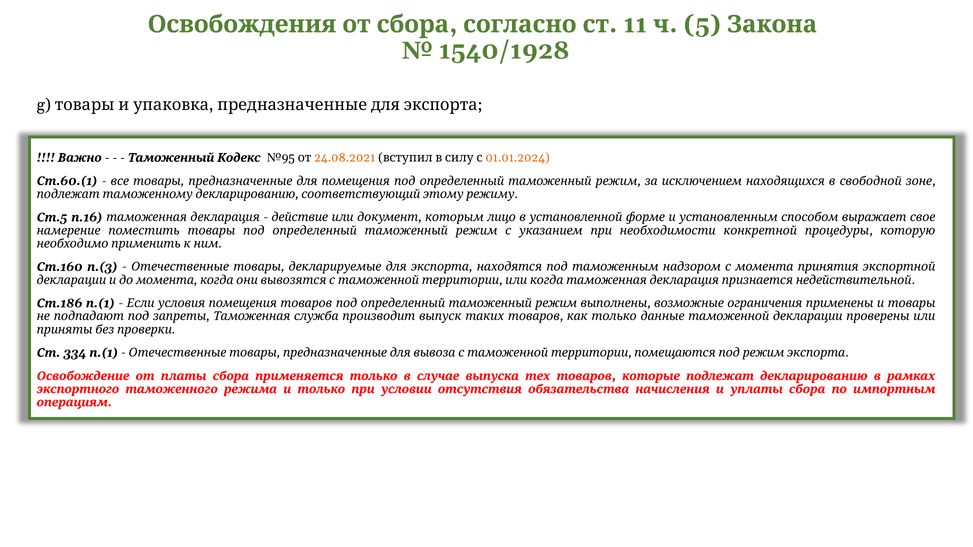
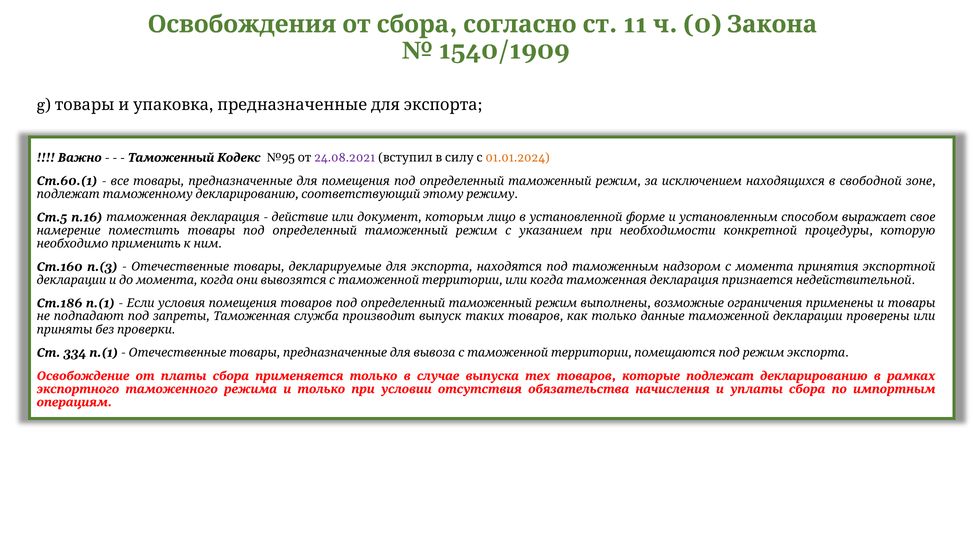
5: 5 -> 0 (703, 24)
1540/1928: 1540/1928 -> 1540/1909 (504, 51)
24.08.2021 colour: orange -> purple (345, 158)
